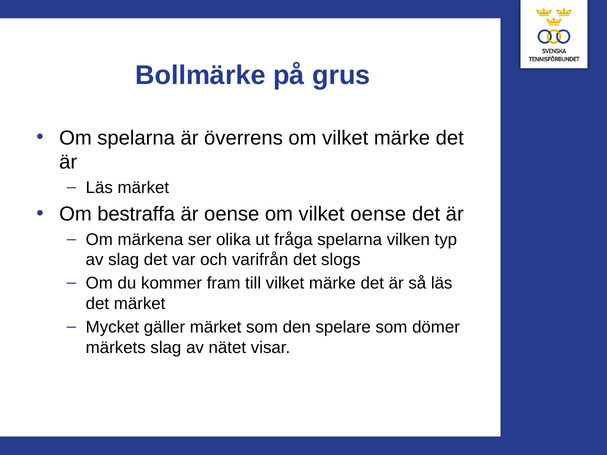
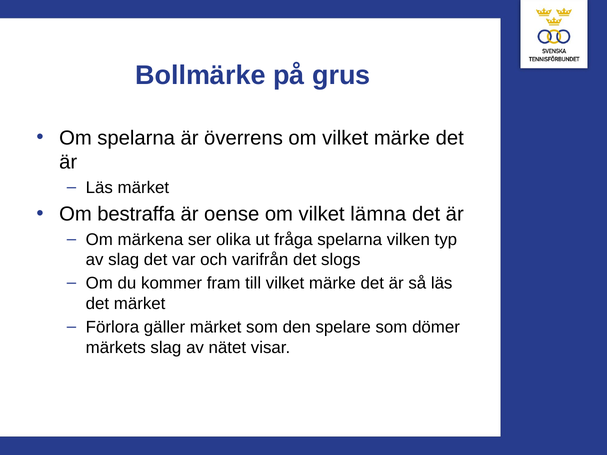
vilket oense: oense -> lämna (378, 214)
Mycket: Mycket -> Förlora (112, 327)
